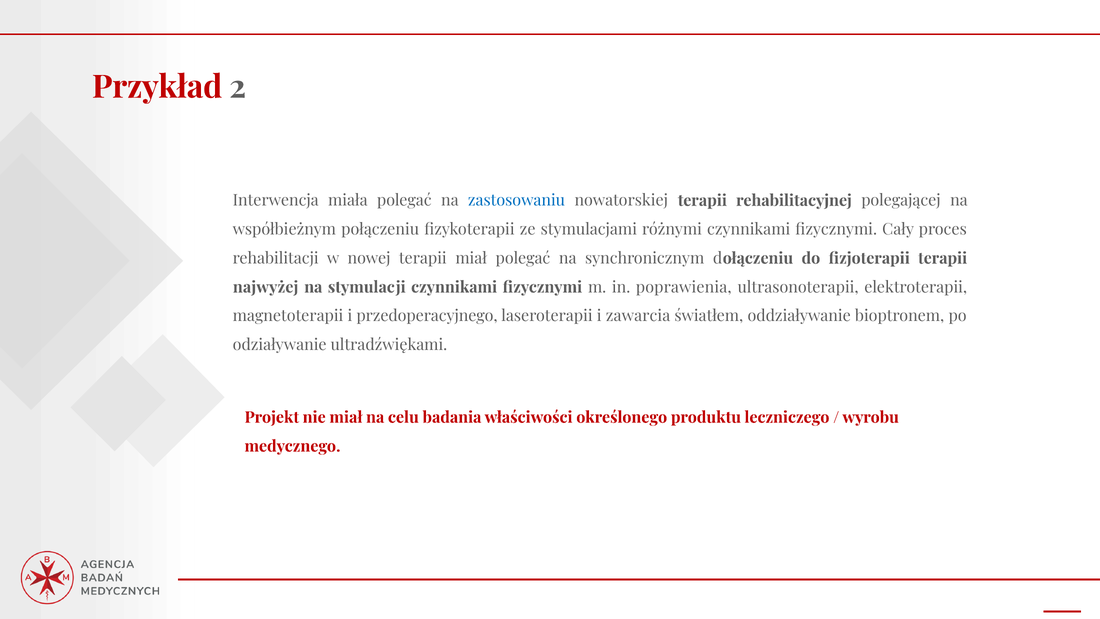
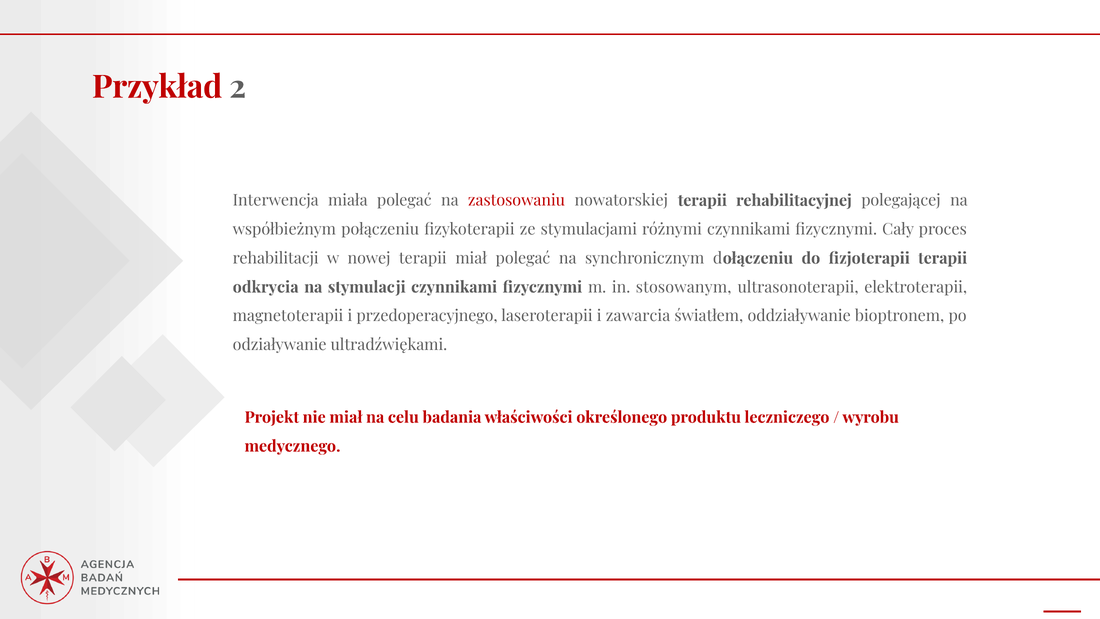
zastosowaniu colour: blue -> red (517, 201)
najwyżej: najwyżej -> odkrycia (266, 287)
poprawienia: poprawienia -> stosowanym (684, 287)
